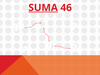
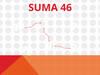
SUMA underline: present -> none (43, 8)
